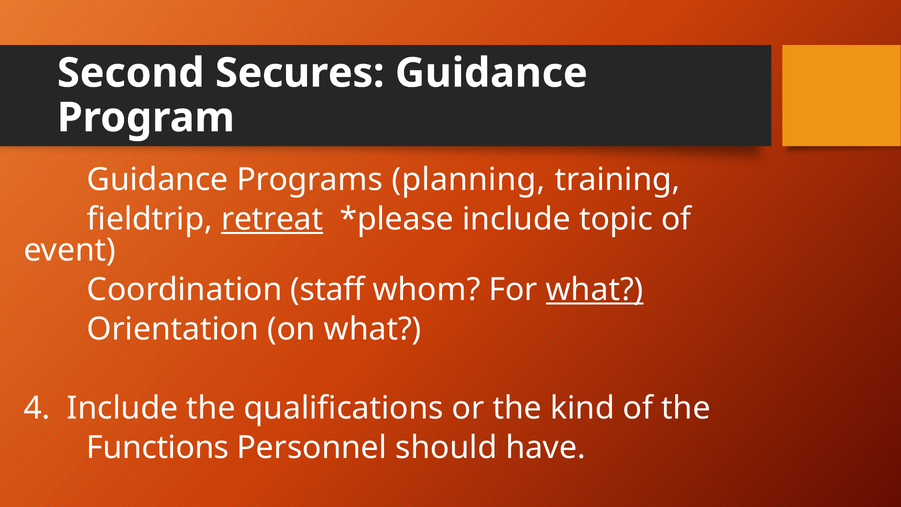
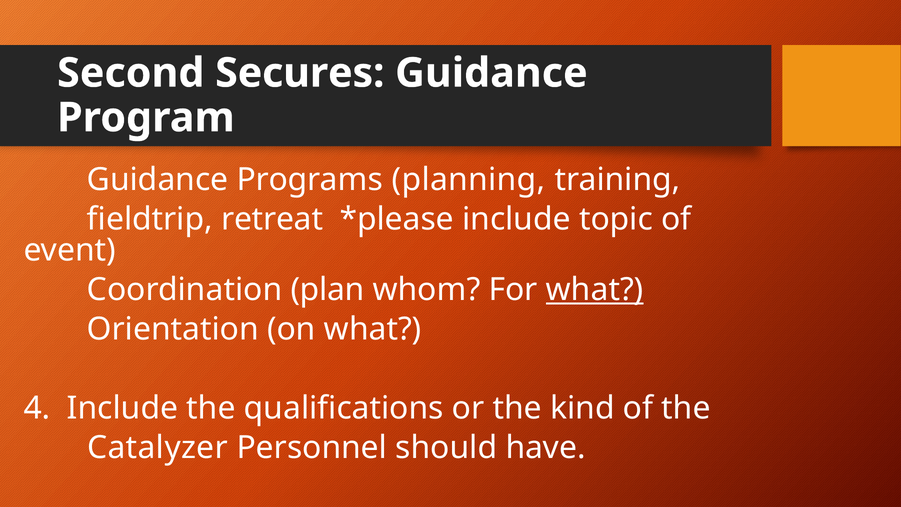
retreat underline: present -> none (272, 219)
staff: staff -> plan (328, 290)
Functions: Functions -> Catalyzer (158, 448)
